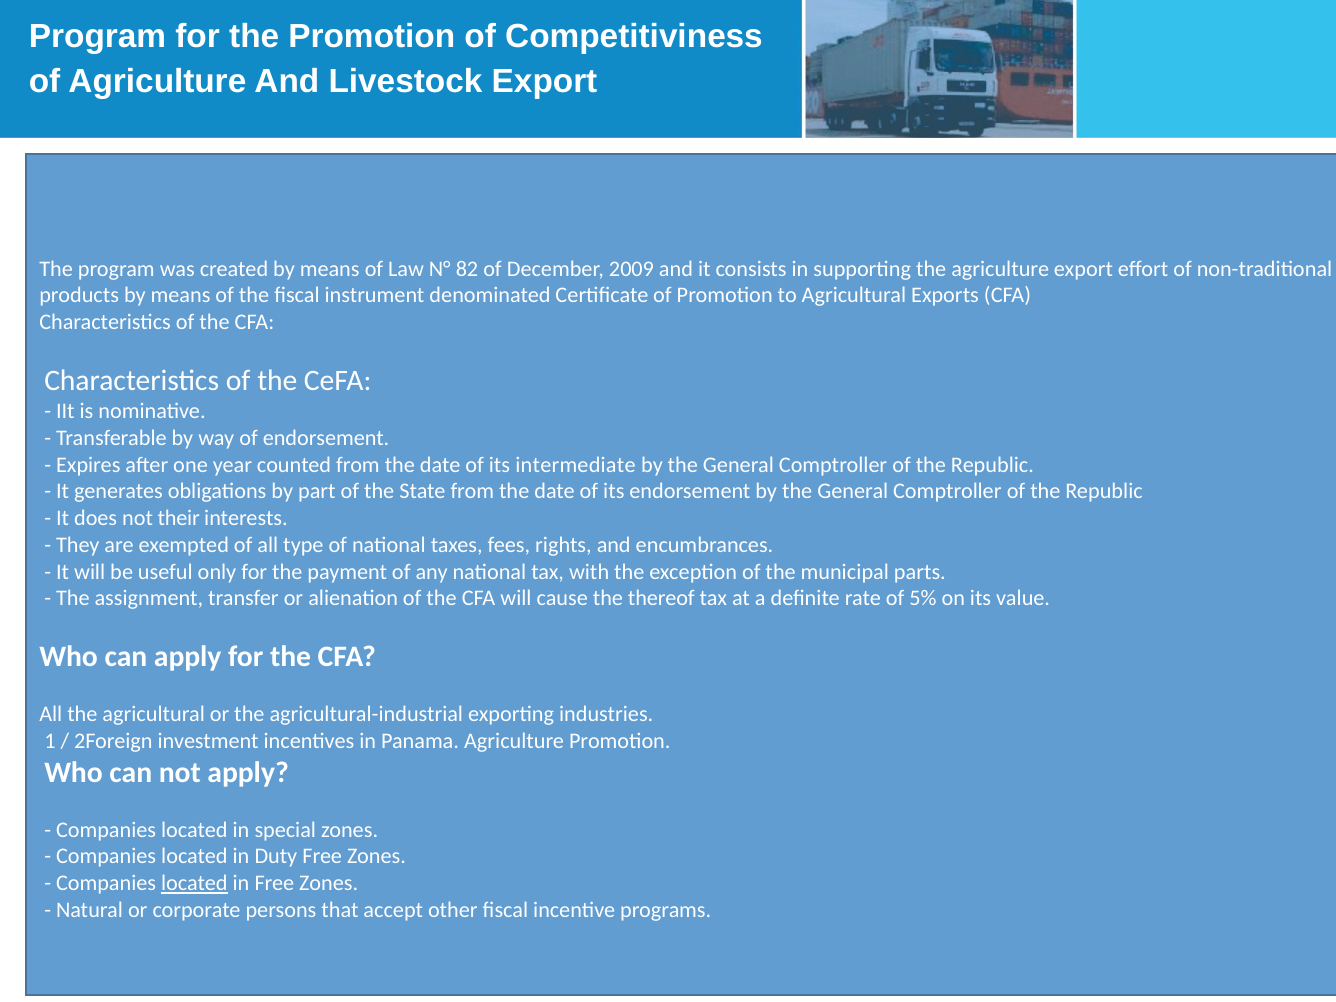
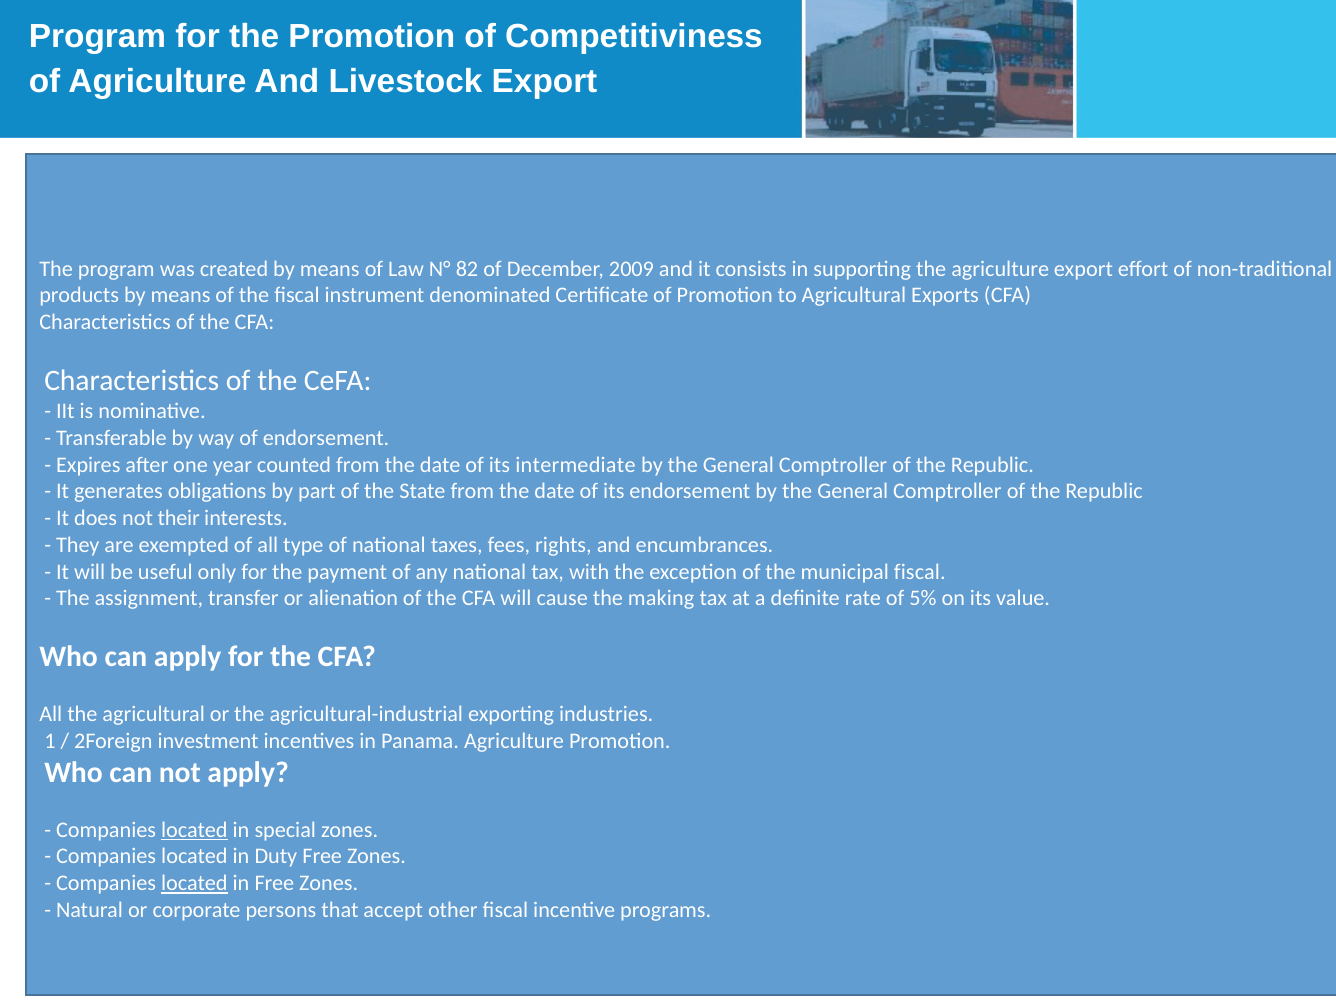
municipal parts: parts -> fiscal (920, 572)
thereof: thereof -> making (661, 598)
located underline: none -> present (194, 830)
